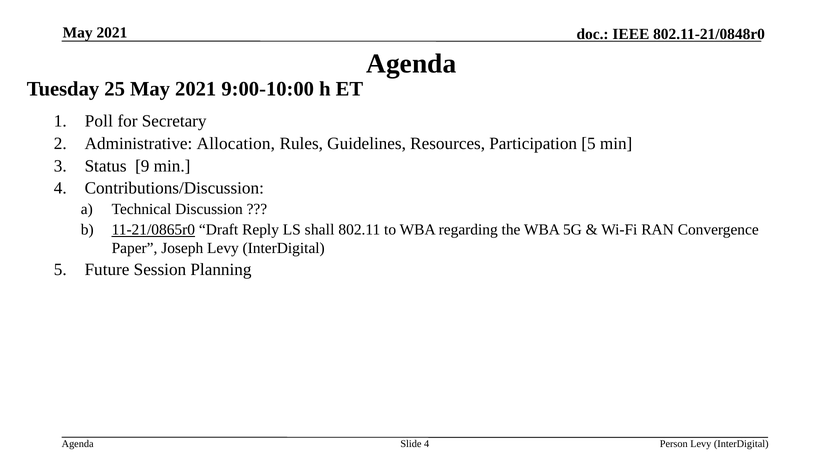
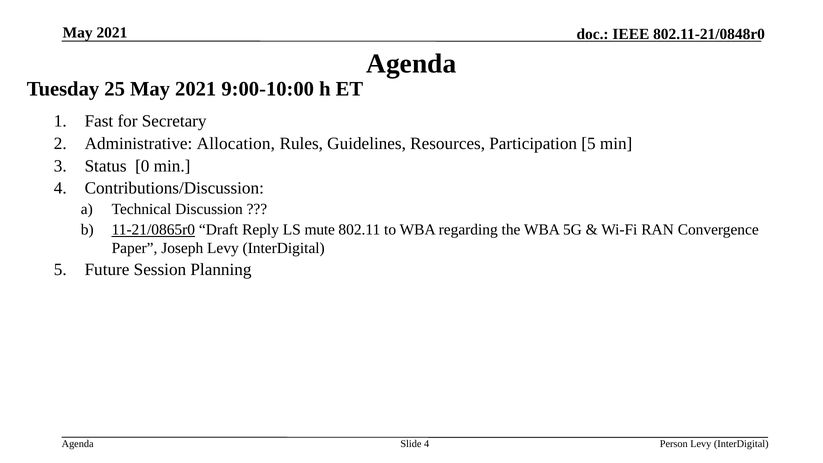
Poll: Poll -> Fast (99, 121)
9: 9 -> 0 (142, 166)
shall: shall -> mute (320, 230)
